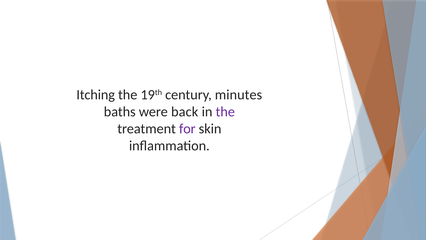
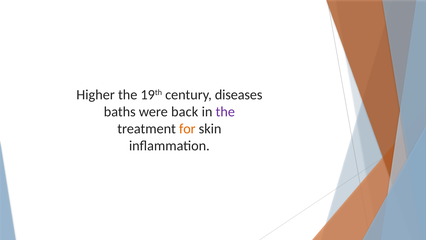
Itching: Itching -> Higher (96, 95)
minutes: minutes -> diseases (239, 95)
for colour: purple -> orange (187, 129)
